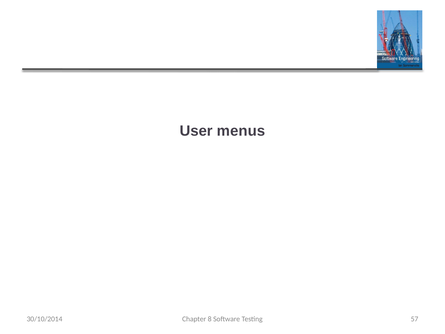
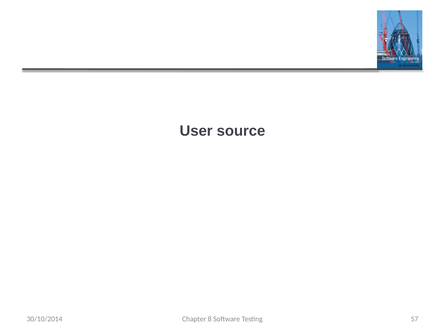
menus: menus -> source (241, 131)
